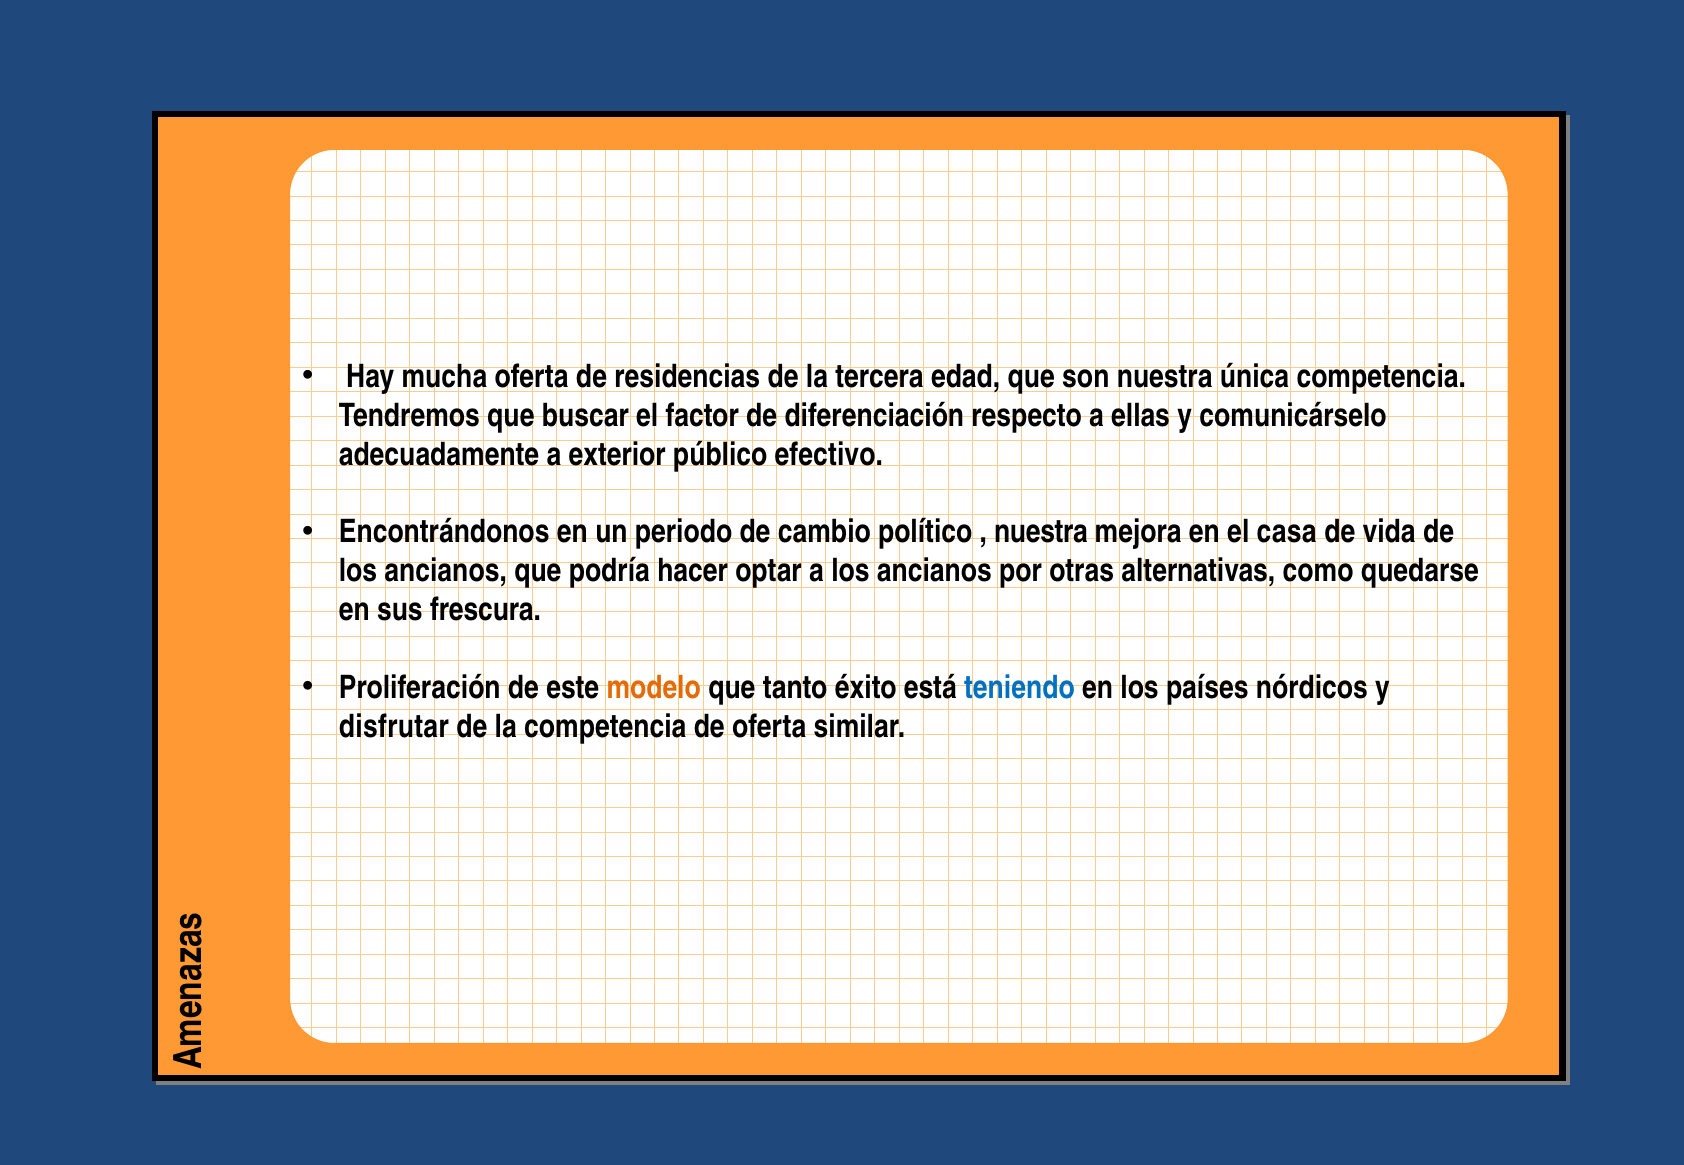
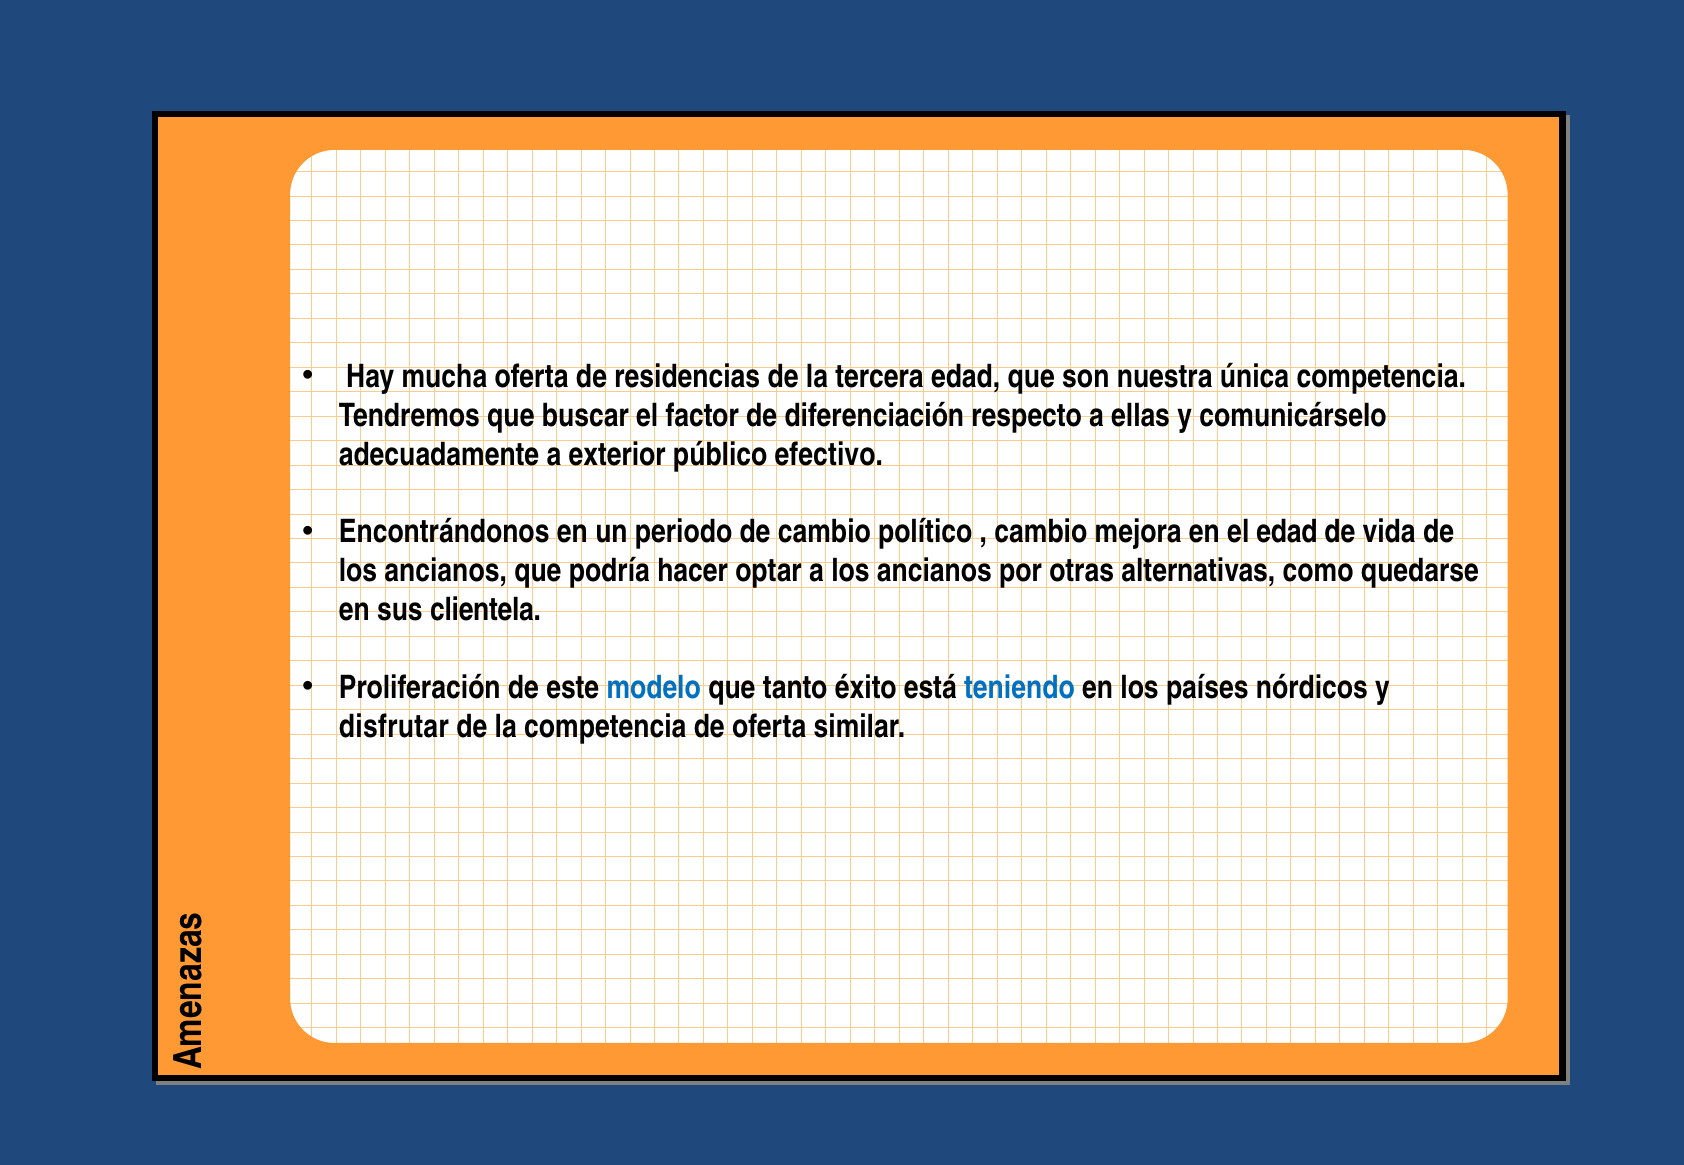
nuestra: nuestra -> cambio (1041, 533)
el casa: casa -> edad (1287, 533)
frescura: frescura -> clientela (486, 610)
modelo colour: orange -> blue (654, 688)
